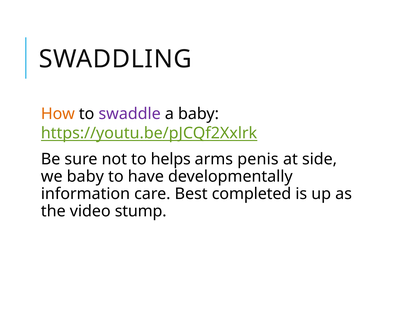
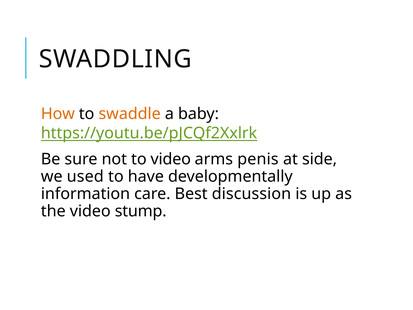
swaddle colour: purple -> orange (130, 114)
to helps: helps -> video (171, 159)
we baby: baby -> used (85, 176)
completed: completed -> discussion (251, 194)
